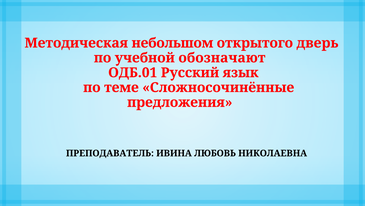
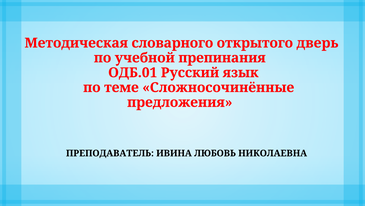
небольшом: небольшом -> словарного (172, 43)
обозначают: обозначают -> препинания (222, 58)
